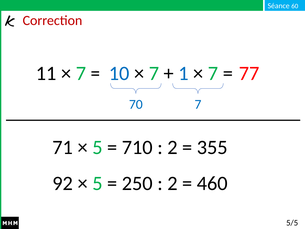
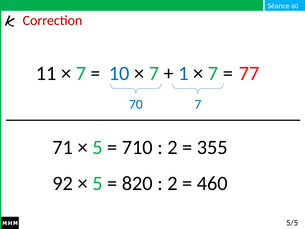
250: 250 -> 820 (137, 183)
